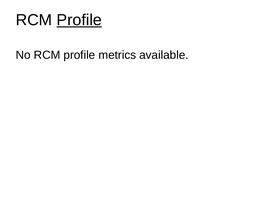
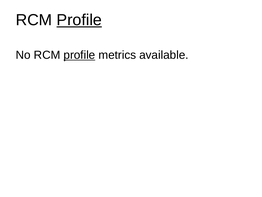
profile underline: none -> present (79, 55)
